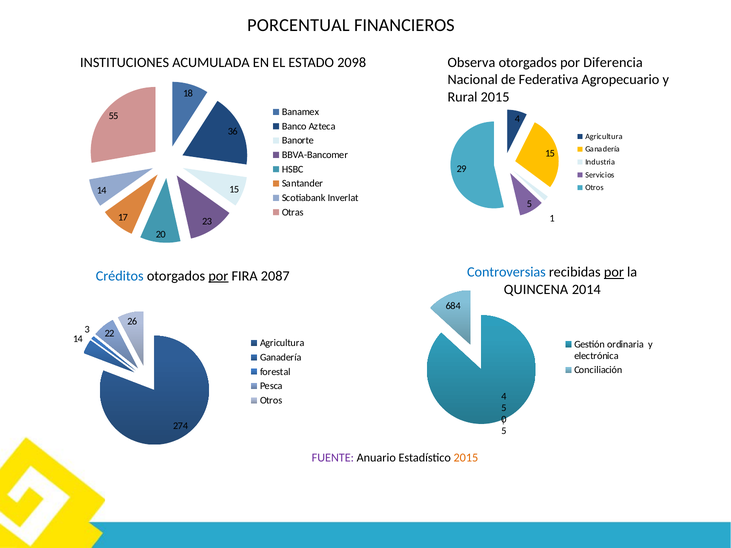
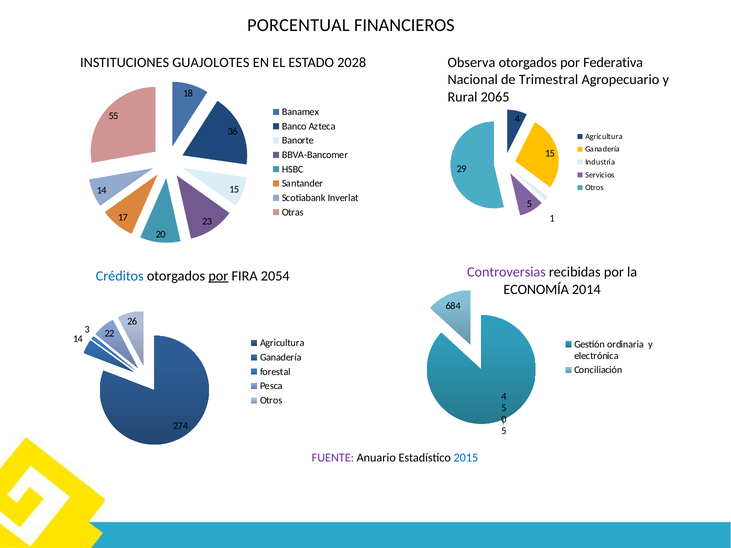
ACUMULADA: ACUMULADA -> GUAJOLOTES (211, 63)
2098: 2098 -> 2028 (352, 63)
Diferencia: Diferencia -> Federativa (613, 63)
Federativa: Federativa -> Trimestral (549, 80)
Rural 2015: 2015 -> 2065 (495, 97)
Controversias colour: blue -> purple (506, 272)
por underline: present -> none (614, 272)
2087: 2087 -> 2054 (275, 276)
QUINCENA: QUINCENA -> ECONOMÍA (536, 289)
2015 colour: orange -> blue (466, 458)
